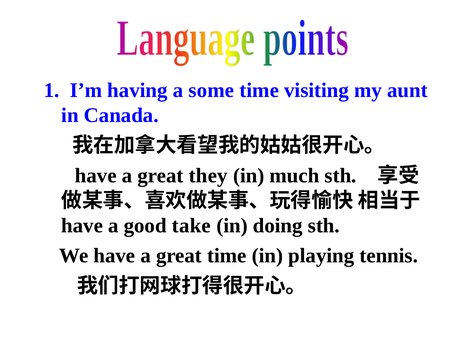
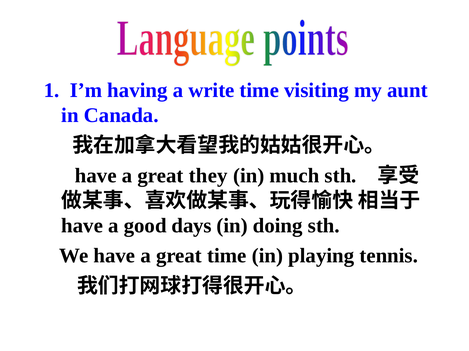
some: some -> write (211, 91)
take: take -> days (192, 226)
